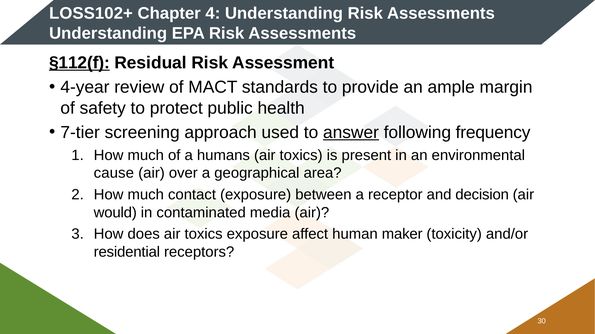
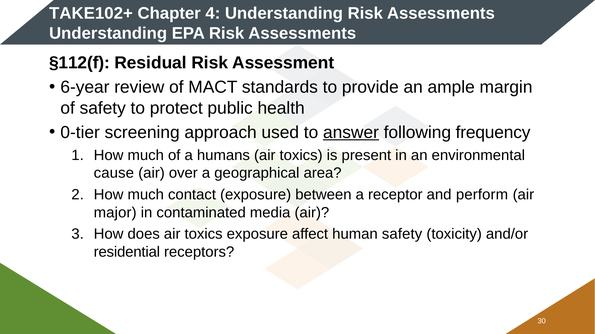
LOSS102+: LOSS102+ -> TAKE102+ (91, 13)
§112(f underline: present -> none (79, 63)
4-year: 4-year -> 6-year (85, 87)
7-tier: 7-tier -> 0-tier (80, 133)
decision: decision -> perform (482, 195)
would: would -> major (115, 213)
human maker: maker -> safety (402, 234)
